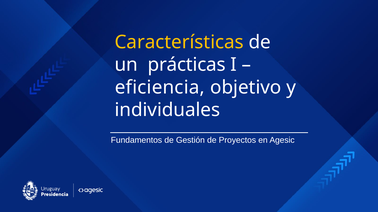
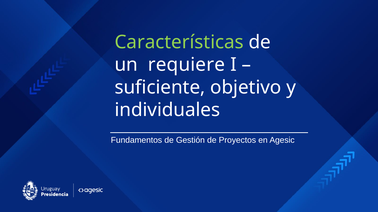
Características colour: yellow -> light green (179, 42)
prácticas: prácticas -> requiere (186, 65)
eficiencia: eficiencia -> suficiente (160, 88)
